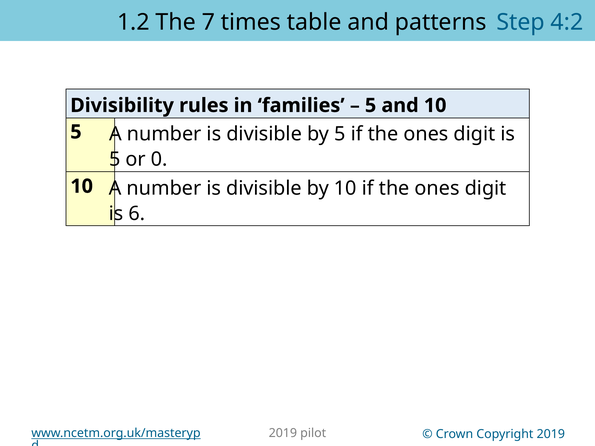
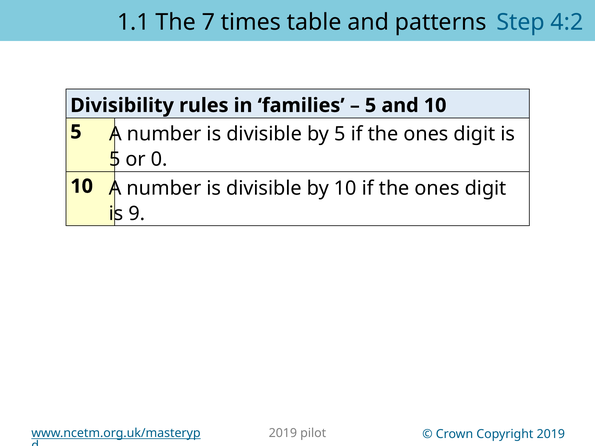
1.2: 1.2 -> 1.1 (133, 22)
6: 6 -> 9 (137, 214)
